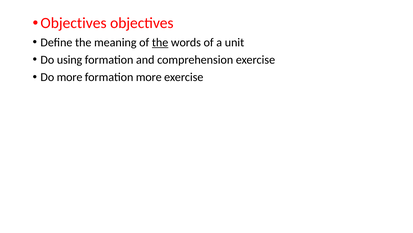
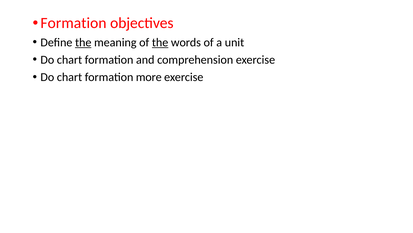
Objectives: Objectives -> Formation (73, 23)
the underline: none -> present (83, 42)
using: using -> chart (70, 60)
more: more -> chart (70, 77)
